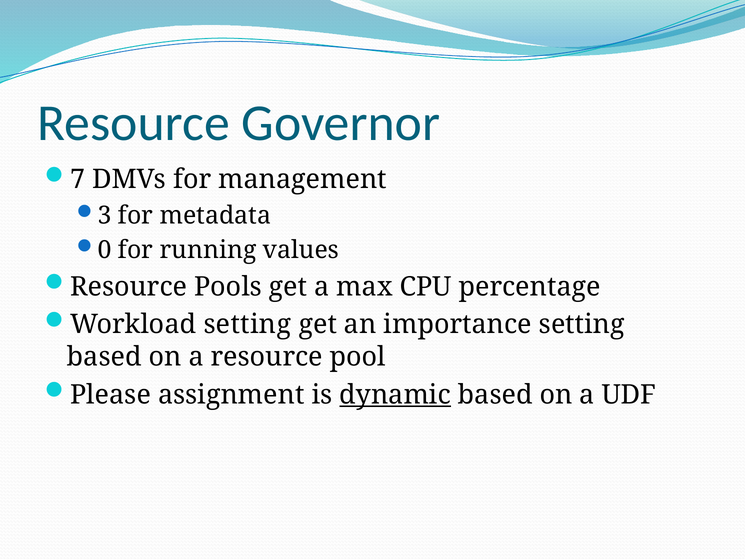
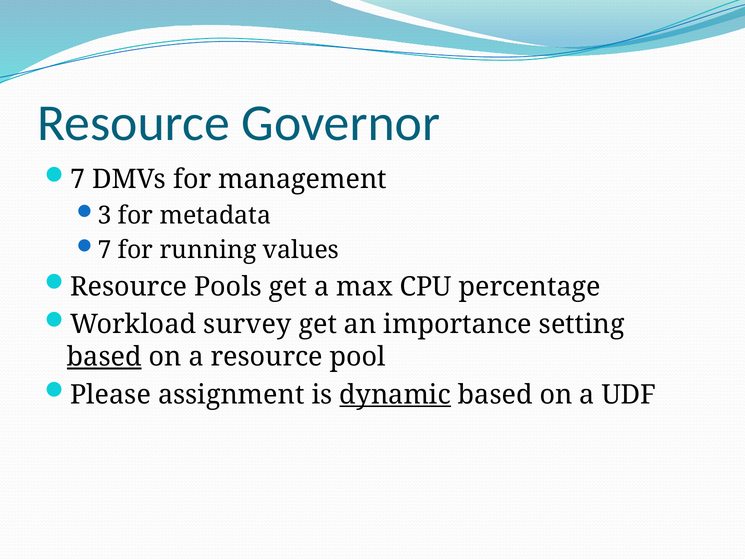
0: 0 -> 7 (105, 250)
Workload setting: setting -> survey (247, 324)
based underline: none -> present (104, 357)
